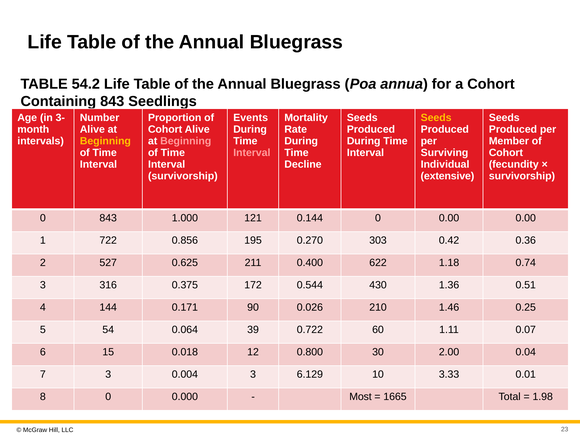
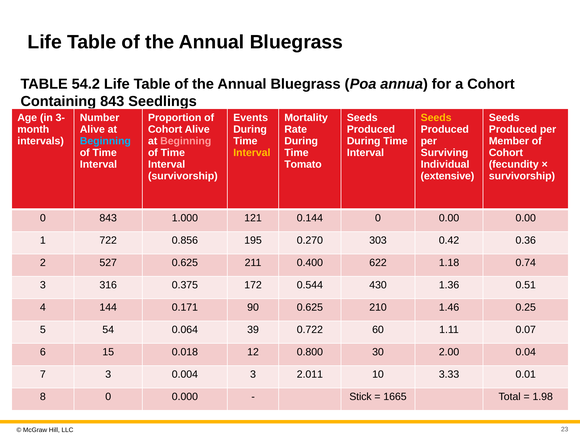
Beginning colour: yellow -> light blue (105, 141)
Interval colour: pink -> yellow (252, 153)
Decline: Decline -> Tomato (303, 164)
90 0.026: 0.026 -> 0.625 (310, 308)
6.129: 6.129 -> 2.011 (310, 375)
Most: Most -> Stick (361, 397)
